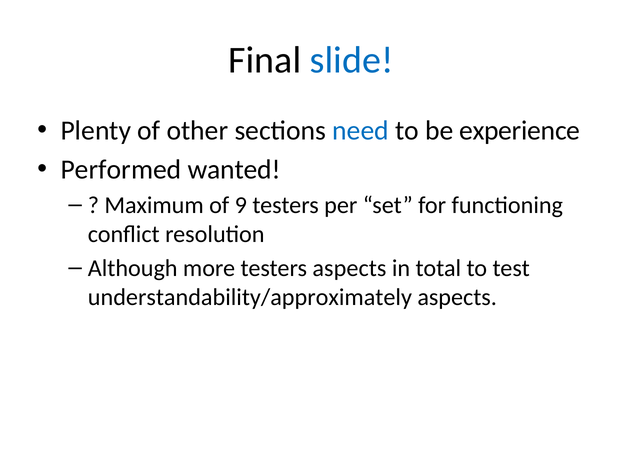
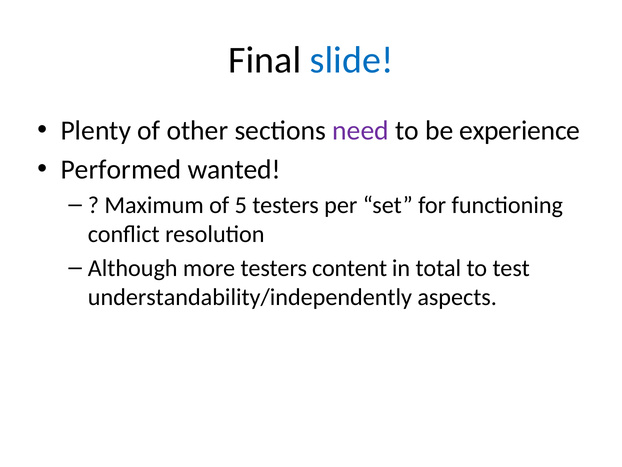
need colour: blue -> purple (361, 130)
9: 9 -> 5 (241, 205)
testers aspects: aspects -> content (350, 268)
understandability/approximately: understandability/approximately -> understandability/independently (250, 297)
